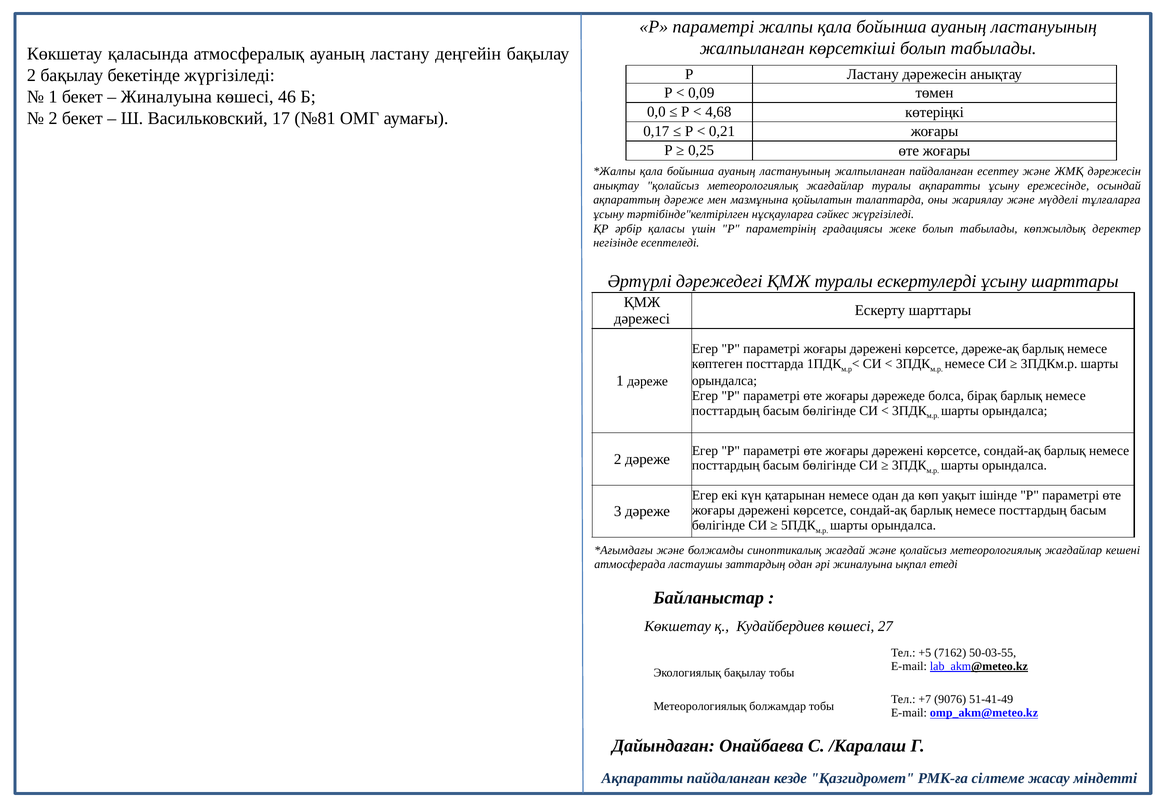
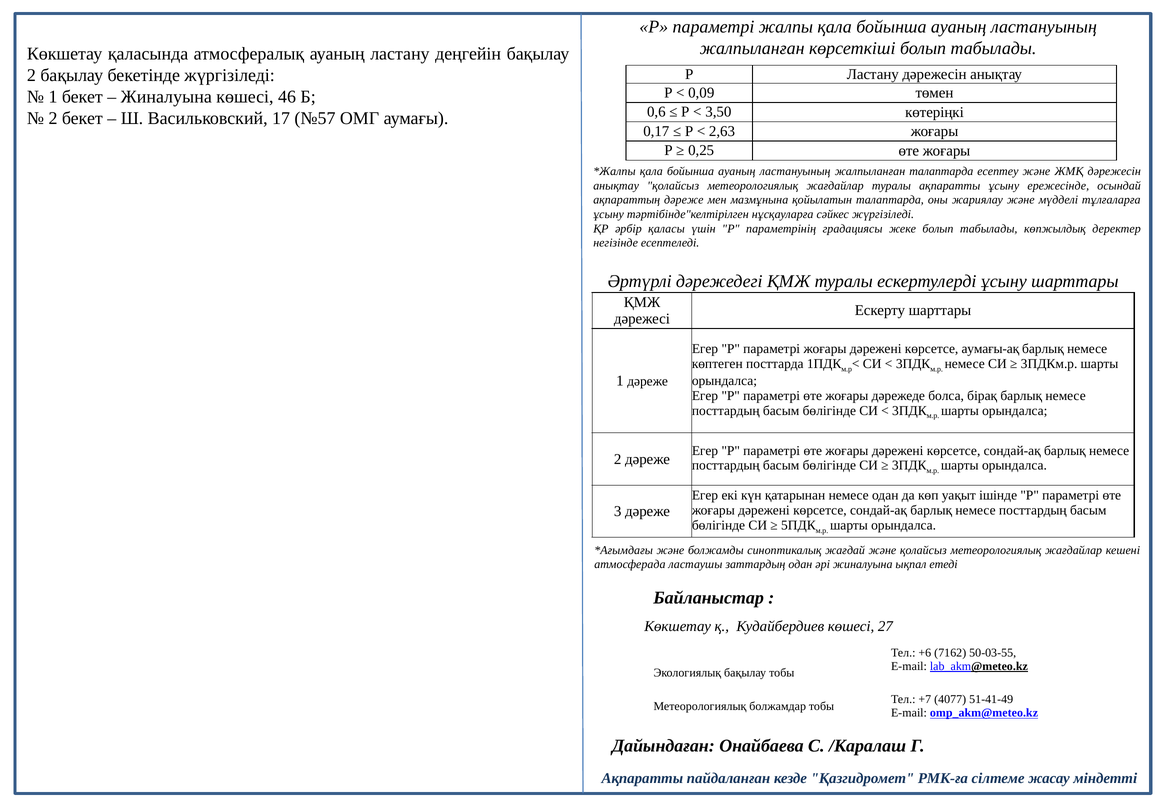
0,0: 0,0 -> 0,6 (656, 112)
4,68: 4,68 -> 3,50 (718, 112)
№81: №81 -> №57 (315, 118)
0,21: 0,21 -> 2,63 (722, 131)
жалпыланған пайдаланған: пайдаланған -> талаптарда (941, 171)
дәреже-ақ: дәреже-ақ -> аумағы-ақ (990, 349)
+5: +5 -> +6 (925, 653)
9076: 9076 -> 4077 (950, 700)
